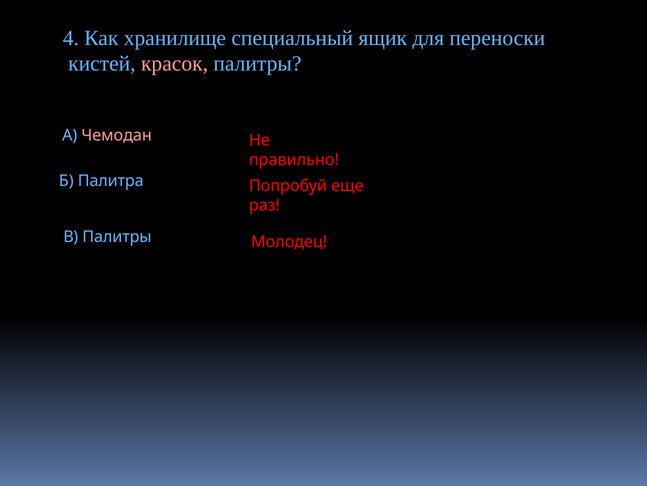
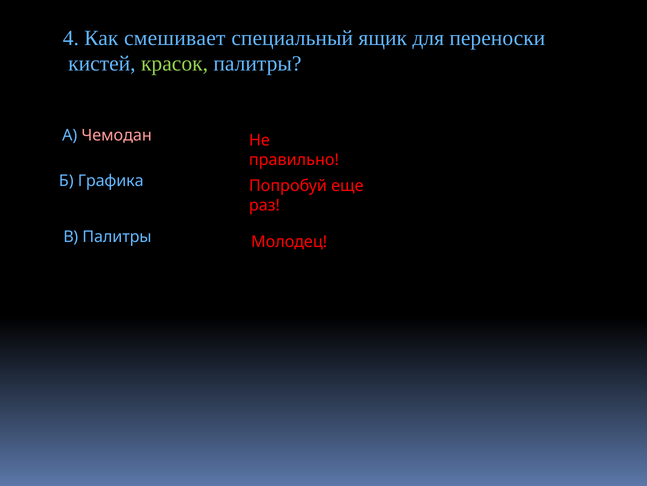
хранилище: хранилище -> смешивает (175, 38)
красок colour: pink -> light green (175, 64)
Палитра: Палитра -> Графика (111, 181)
